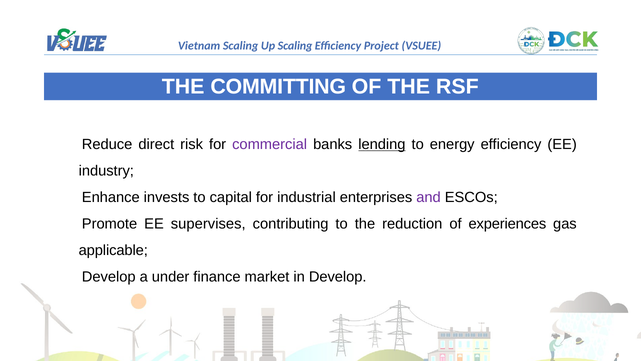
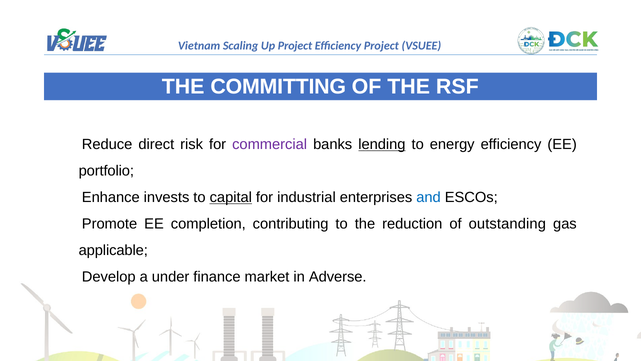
Scaling: Scaling -> Project (295, 46)
industry: industry -> portfolio (106, 171)
capital underline: none -> present (231, 197)
and colour: purple -> blue (429, 197)
supervises: supervises -> completion (208, 224)
experiences: experiences -> outstanding (507, 224)
Develop: Develop -> Adverse (338, 276)
